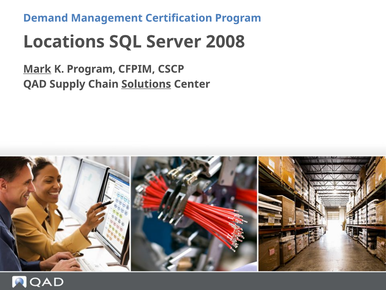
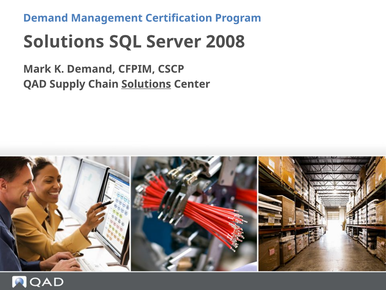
Locations: Locations -> Solutions (64, 42)
Mark underline: present -> none (37, 69)
K Program: Program -> Demand (91, 69)
